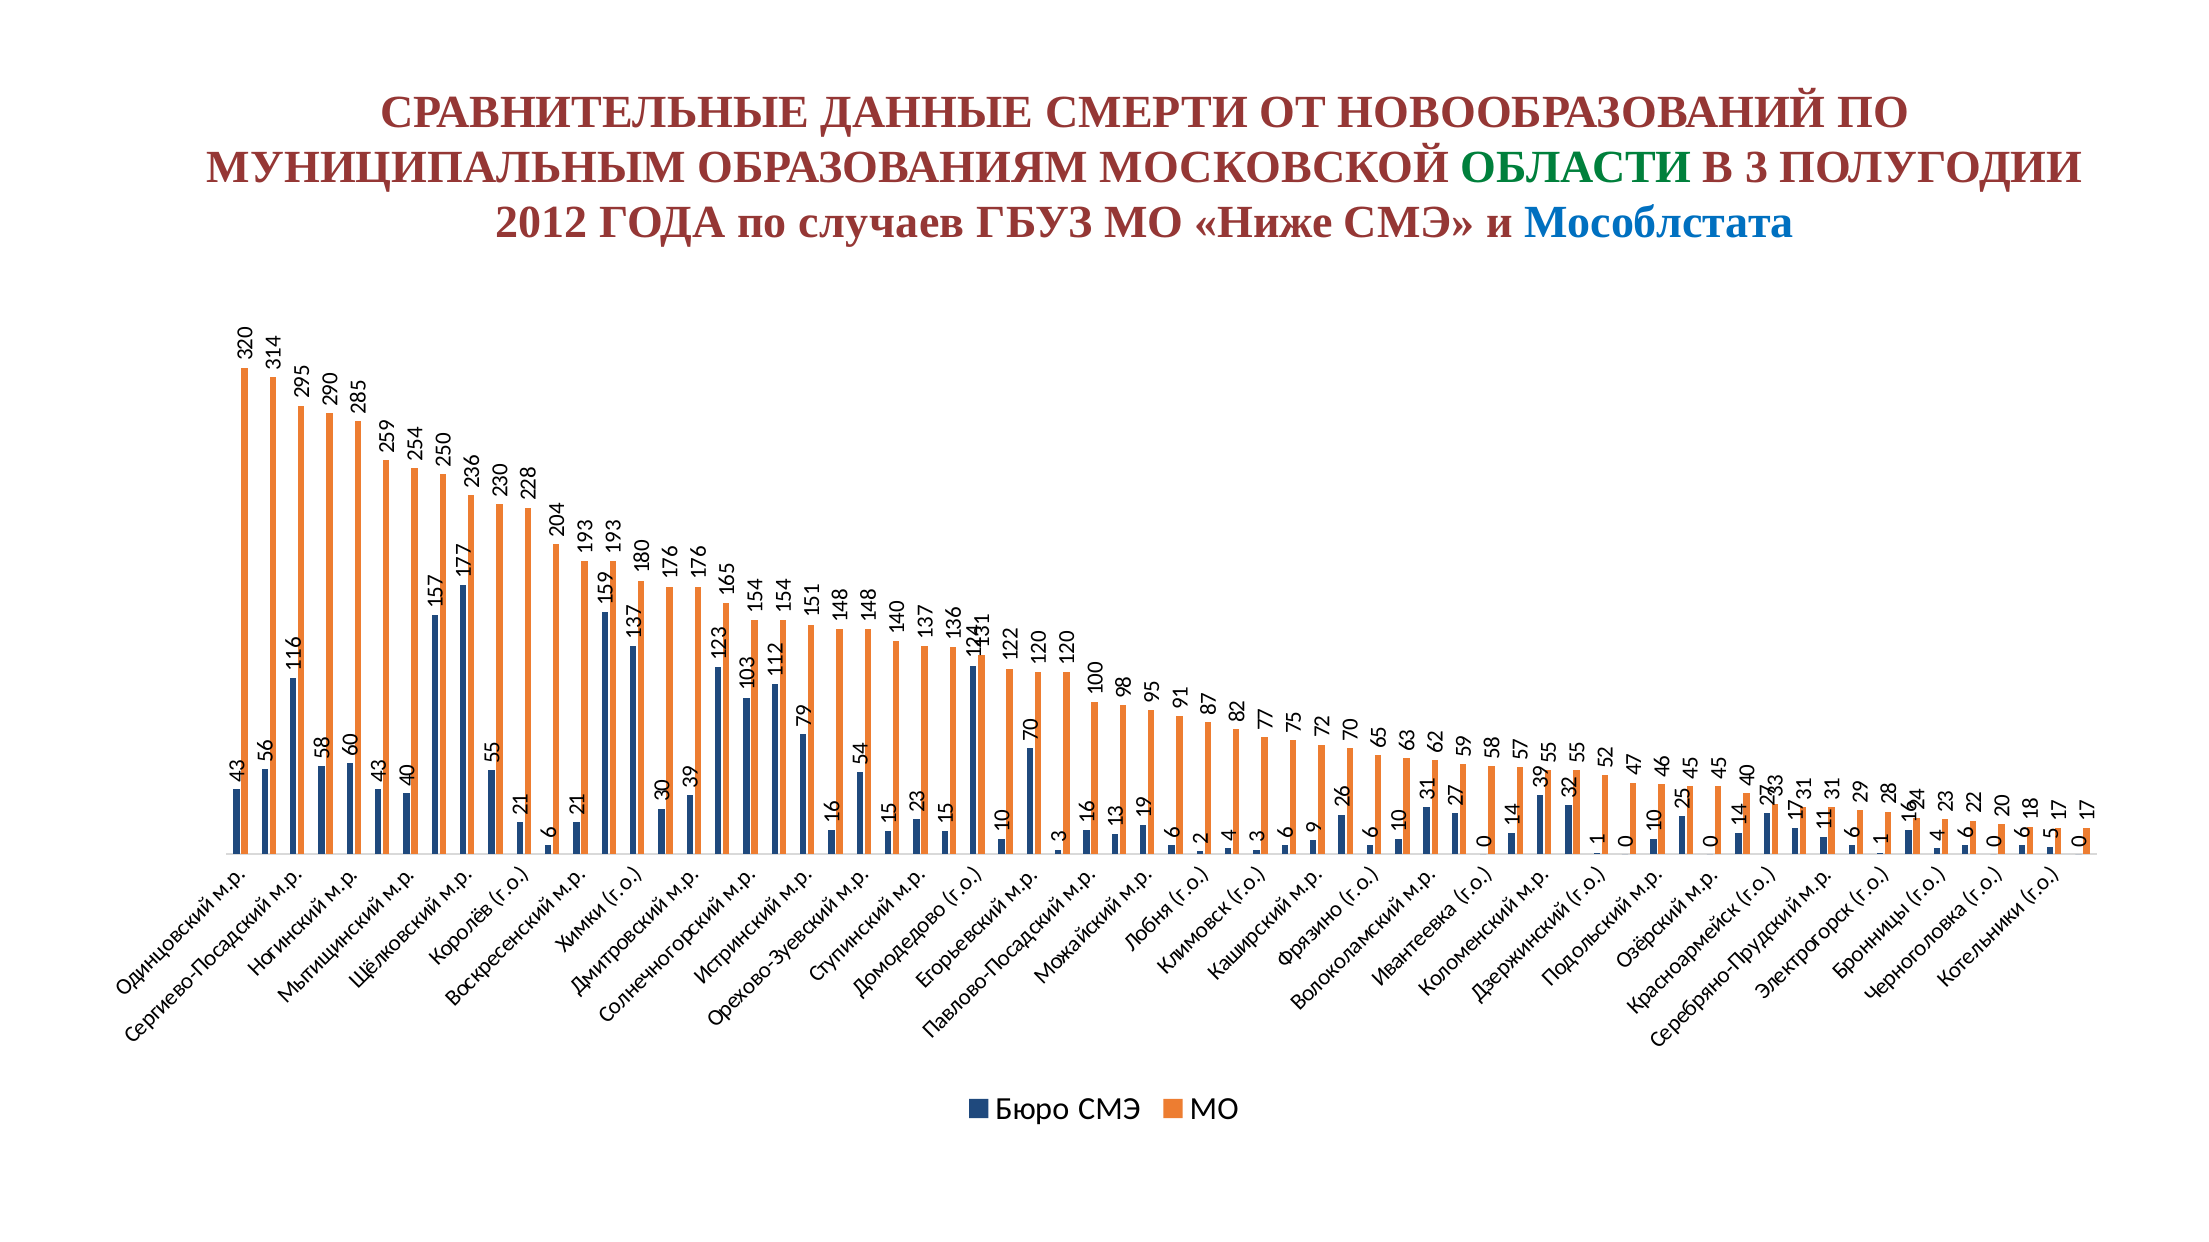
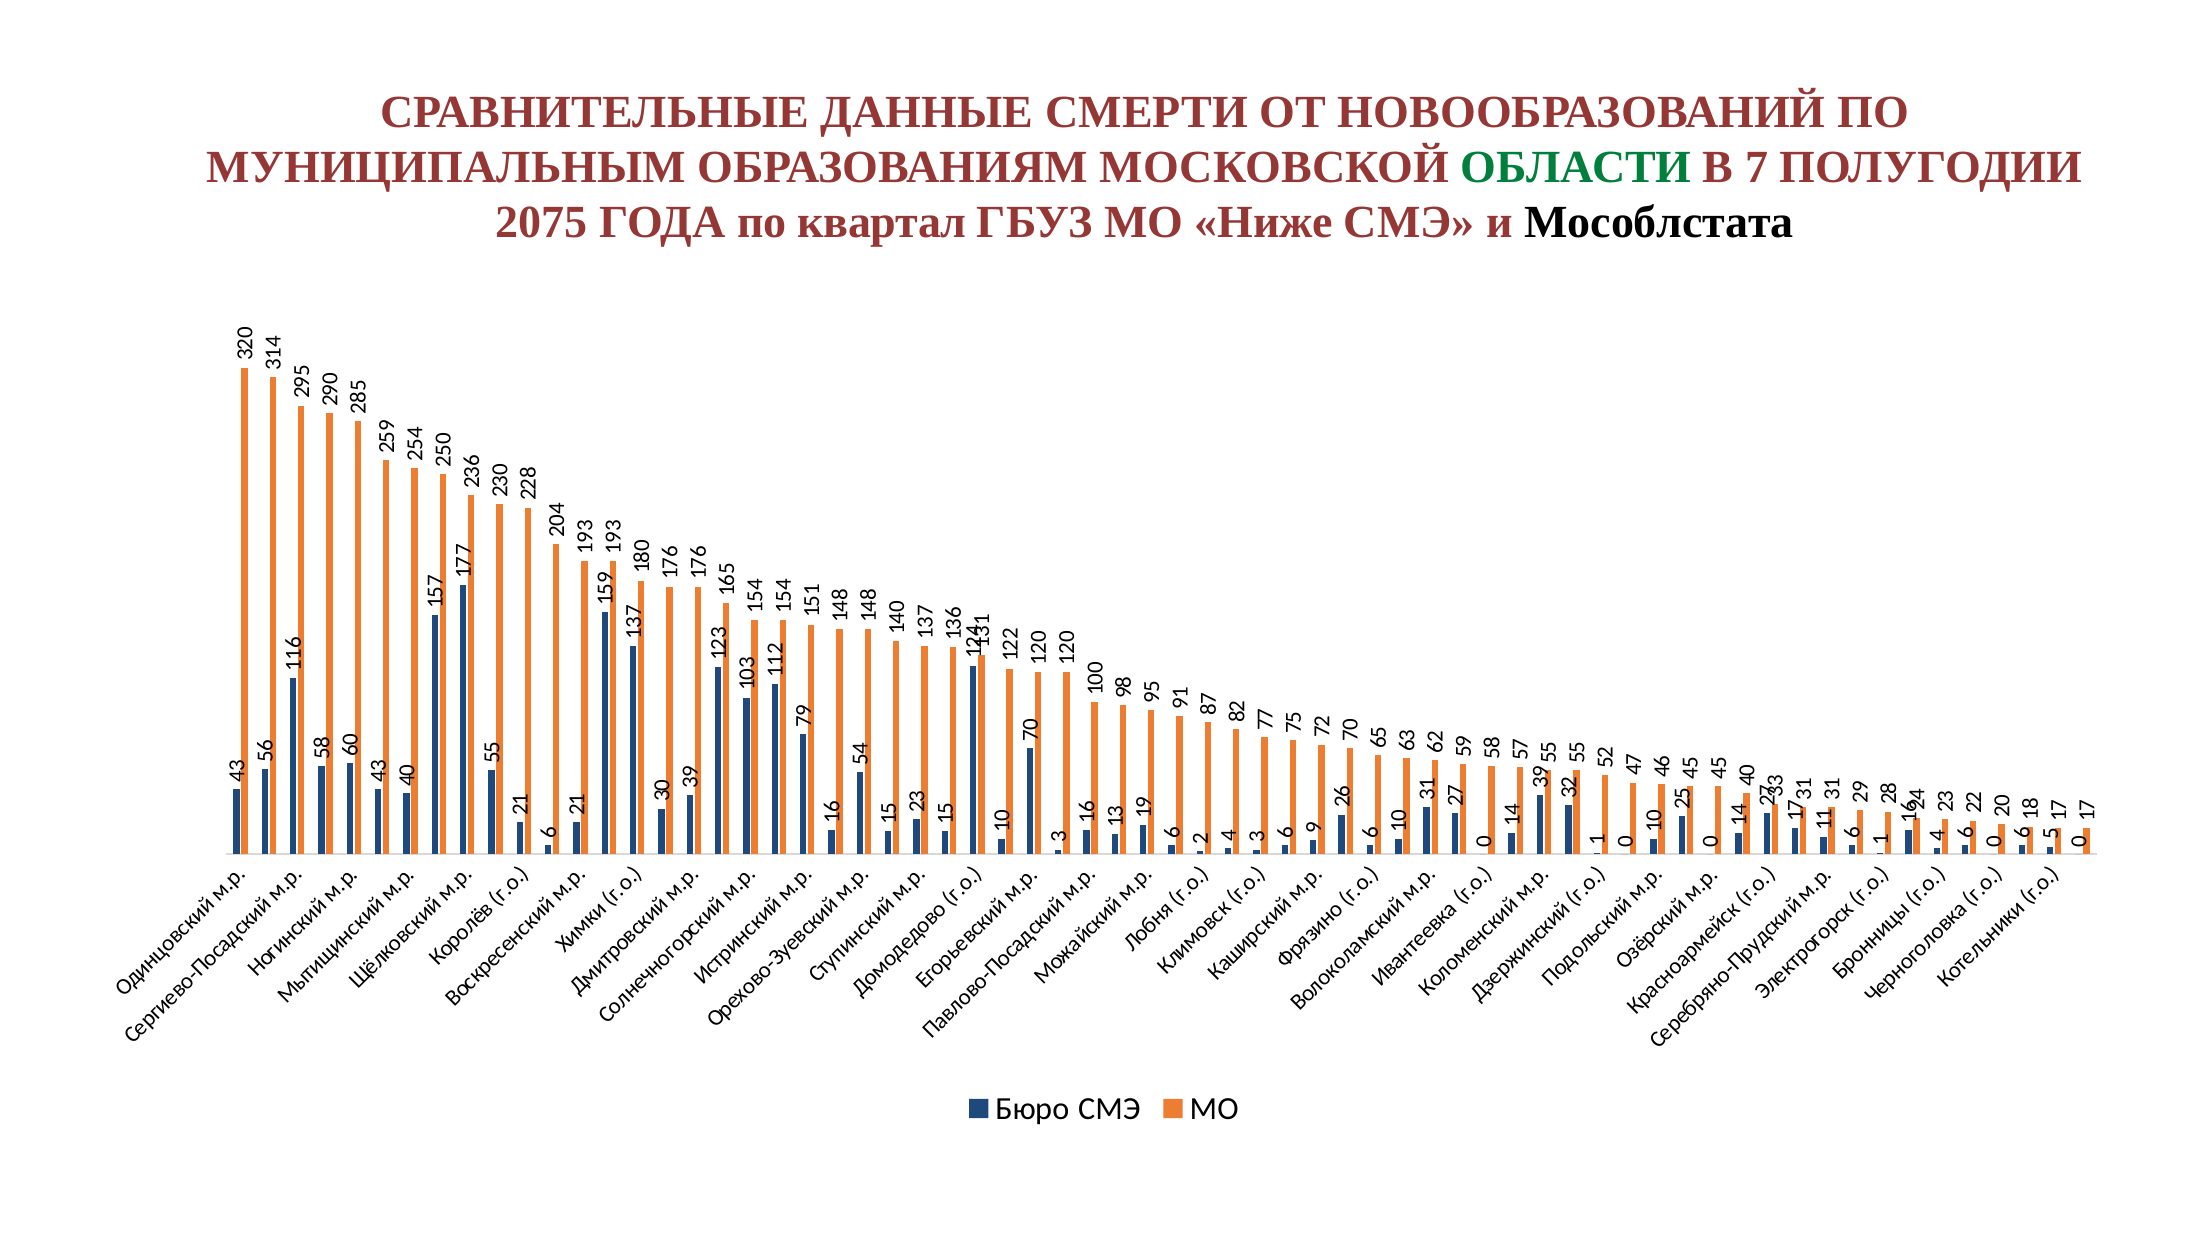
В 3: 3 -> 7 (1757, 167)
2012: 2012 -> 2075 (542, 223)
случаев: случаев -> квартал (882, 223)
Мособлстата colour: blue -> black (1659, 223)
